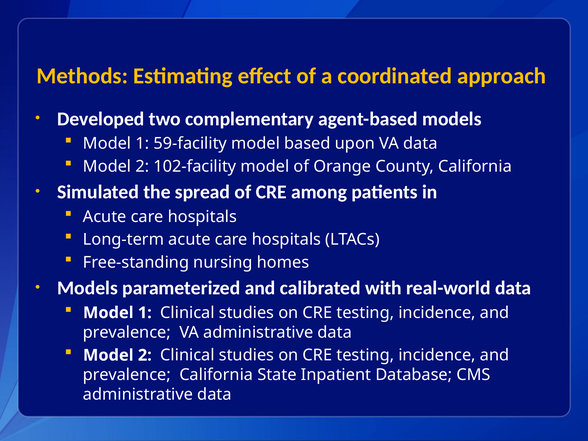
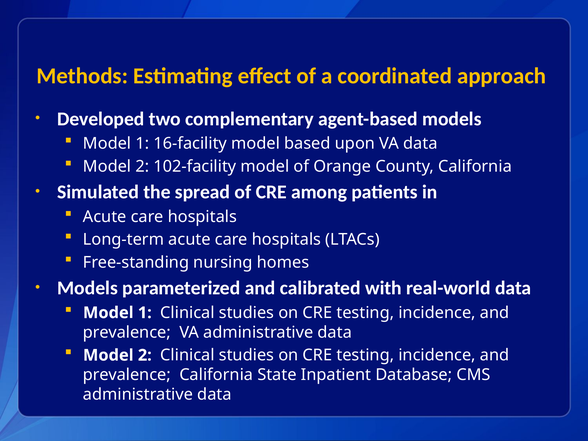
59-facility: 59-facility -> 16-facility (190, 144)
